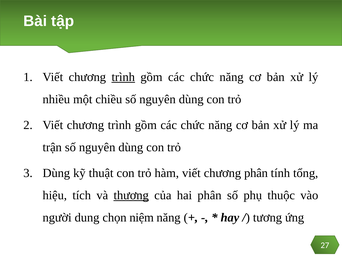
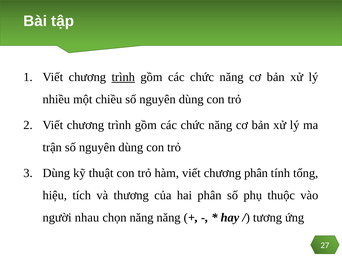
thương underline: present -> none (131, 196)
dung: dung -> nhau (87, 218)
chọn niệm: niệm -> năng (142, 218)
